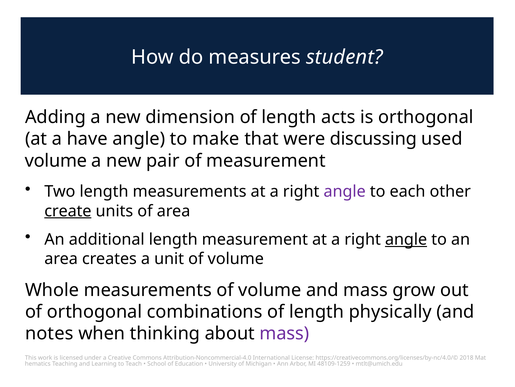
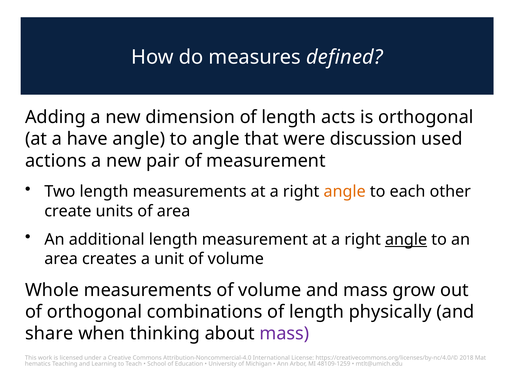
student: student -> defined (344, 57)
to make: make -> angle (216, 139)
discussing: discussing -> discussion (373, 139)
volume: volume -> actions (56, 160)
angle colour: purple -> orange (345, 191)
create underline: present -> none (68, 211)
notes: notes -> share (49, 333)
